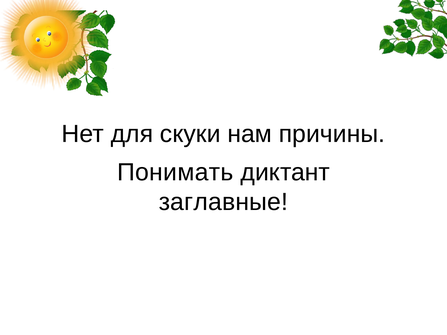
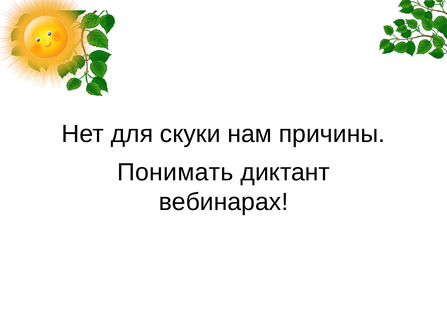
заглавные: заглавные -> вебинарах (223, 202)
